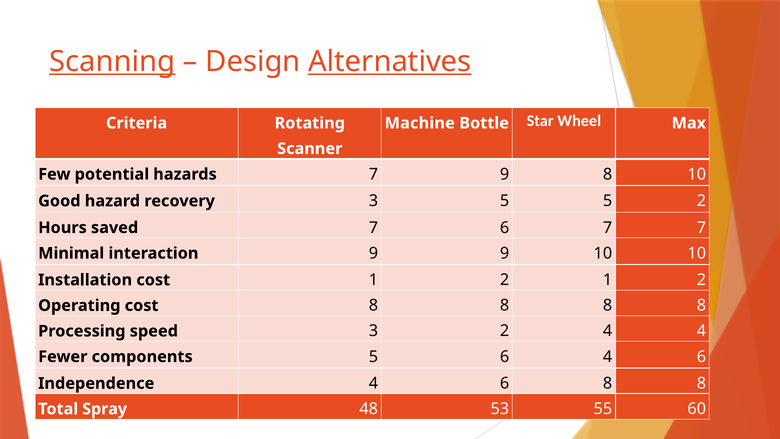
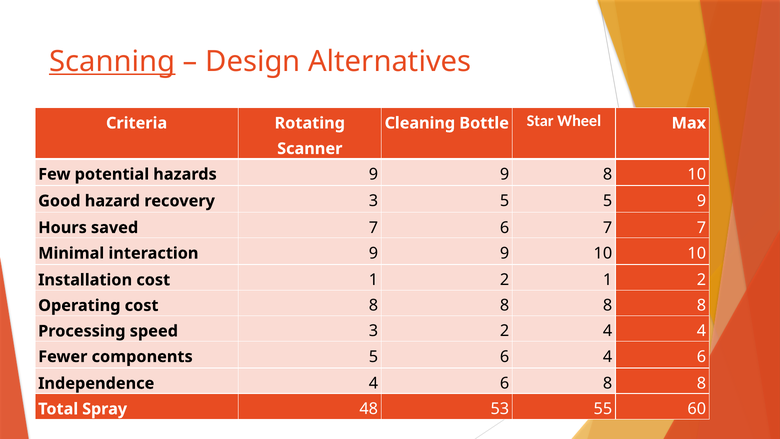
Alternatives underline: present -> none (390, 62)
Machine: Machine -> Cleaning (420, 123)
7: 7 -> 9 (373, 174)
5 2: 2 -> 9 (702, 201)
